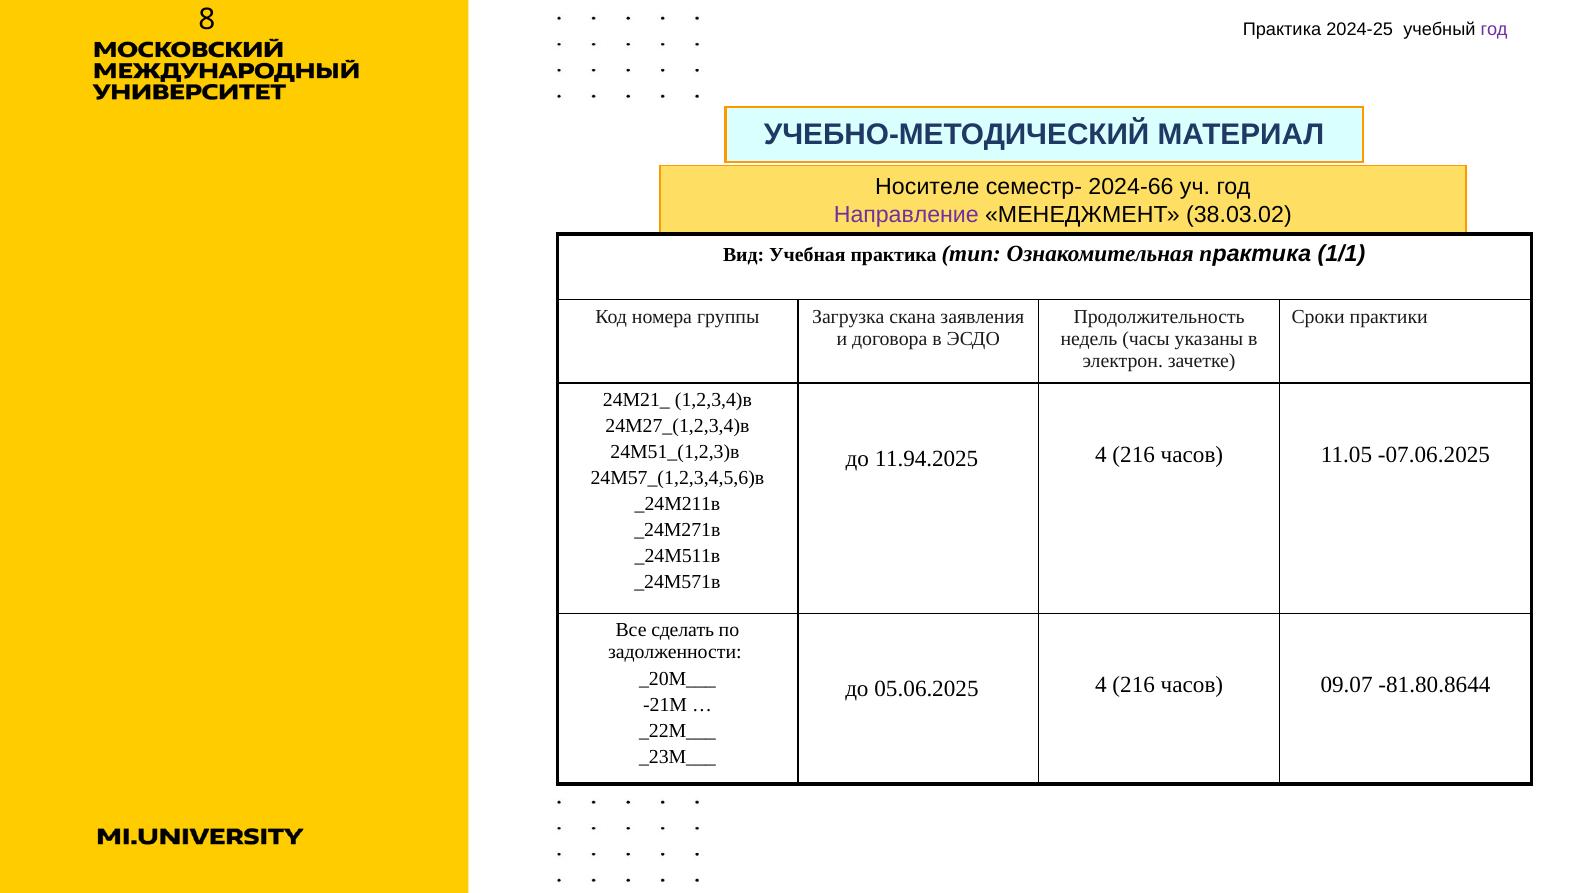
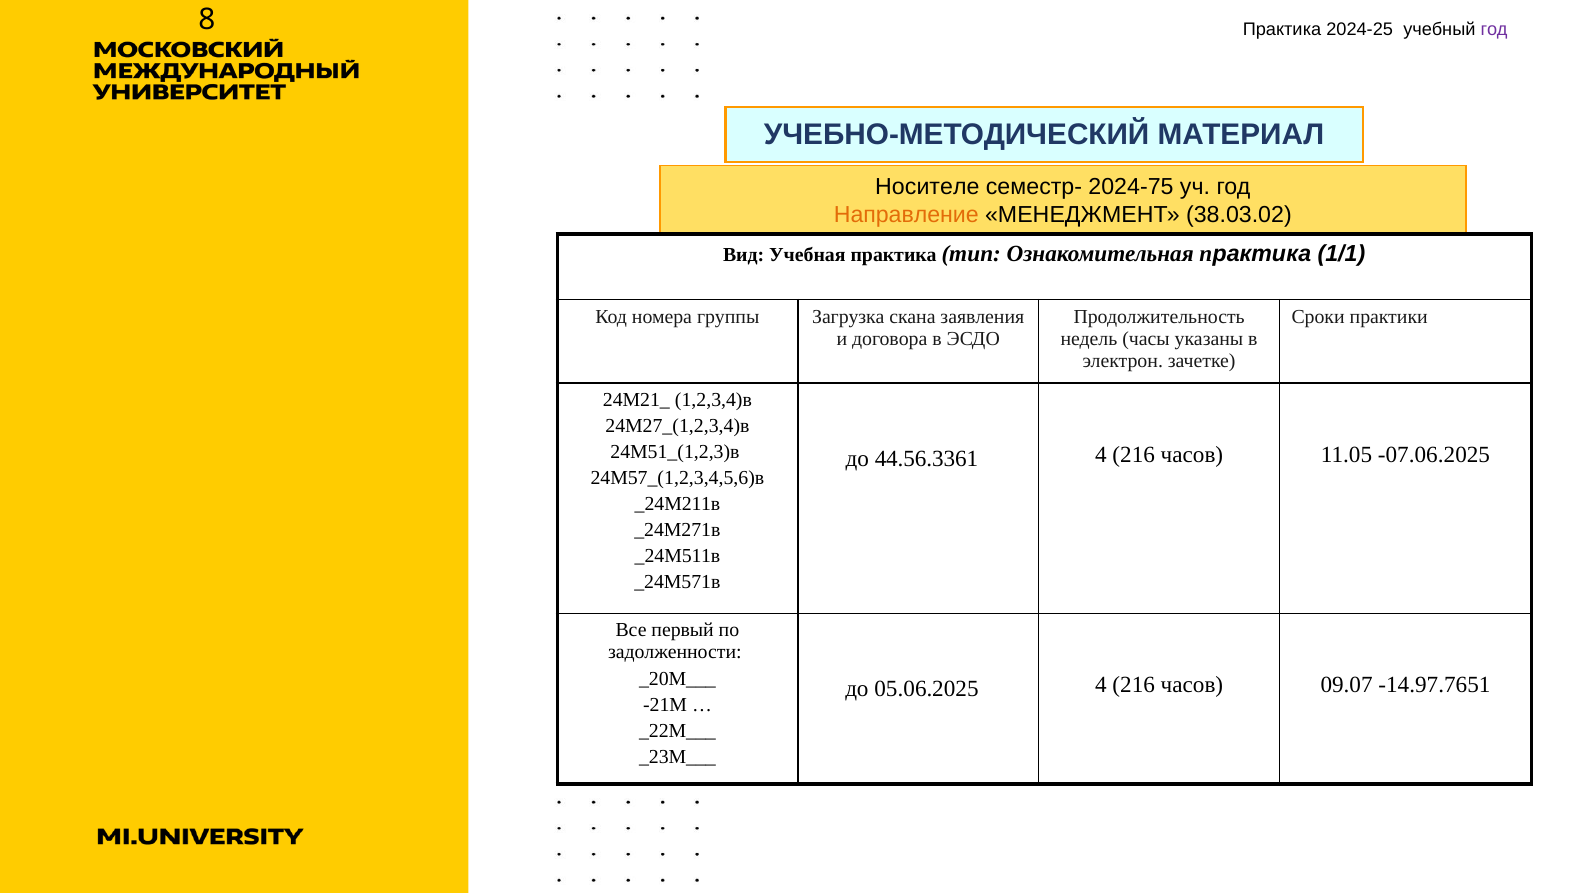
2024-66: 2024-66 -> 2024-75 (1131, 187)
Направление colour: purple -> orange (906, 215)
11.94.2025: 11.94.2025 -> 44.56.3361 (926, 458)
сделать: сделать -> первый (683, 630)
-81.80.8644: -81.80.8644 -> -14.97.7651 (1434, 685)
